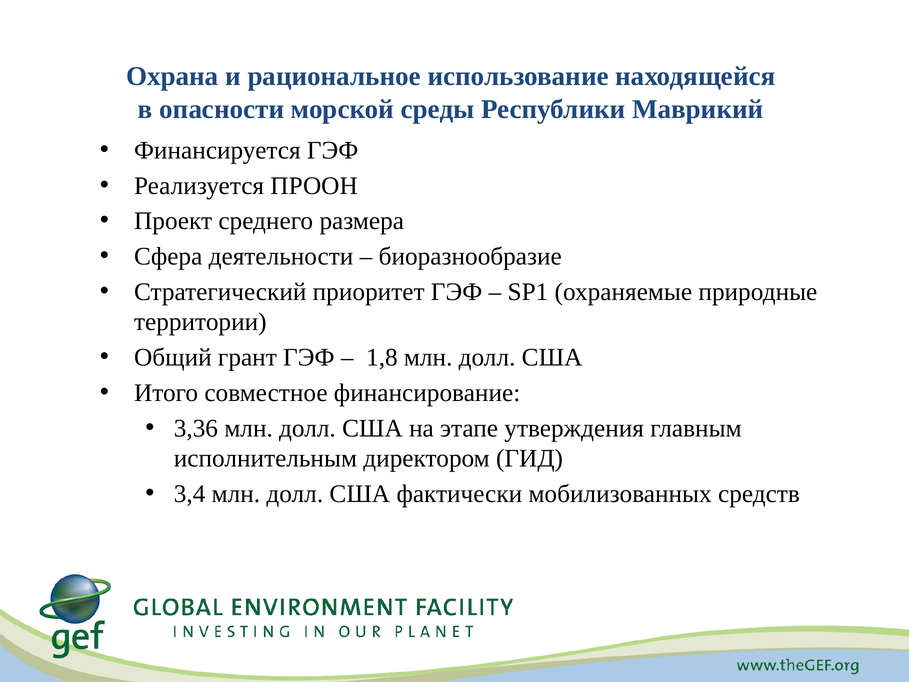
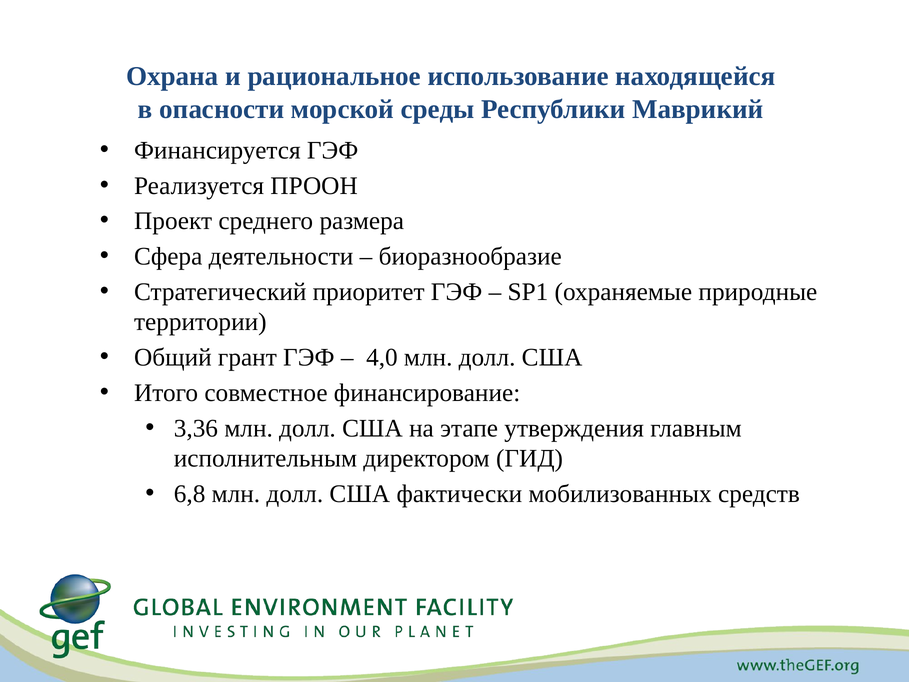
1,8: 1,8 -> 4,0 (382, 357)
3,4: 3,4 -> 6,8 (190, 494)
